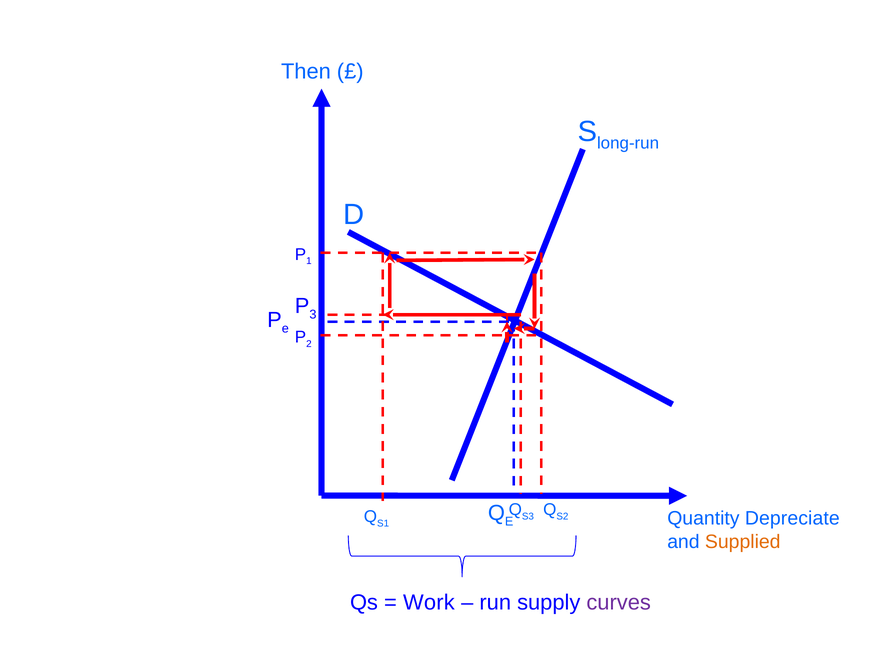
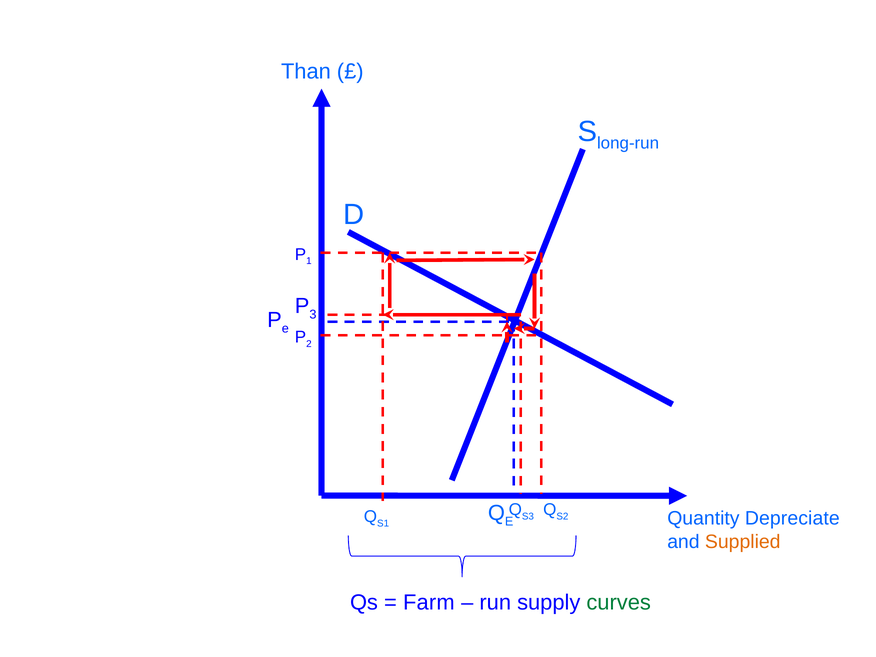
Then: Then -> Than (306, 72)
Work: Work -> Farm (429, 603)
curves colour: purple -> green (619, 603)
